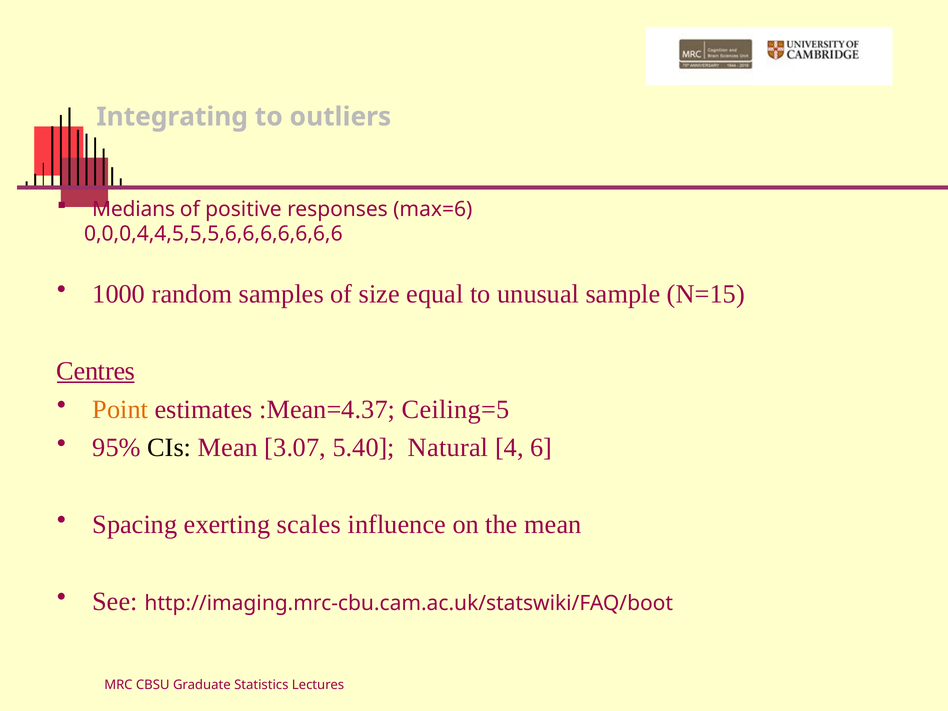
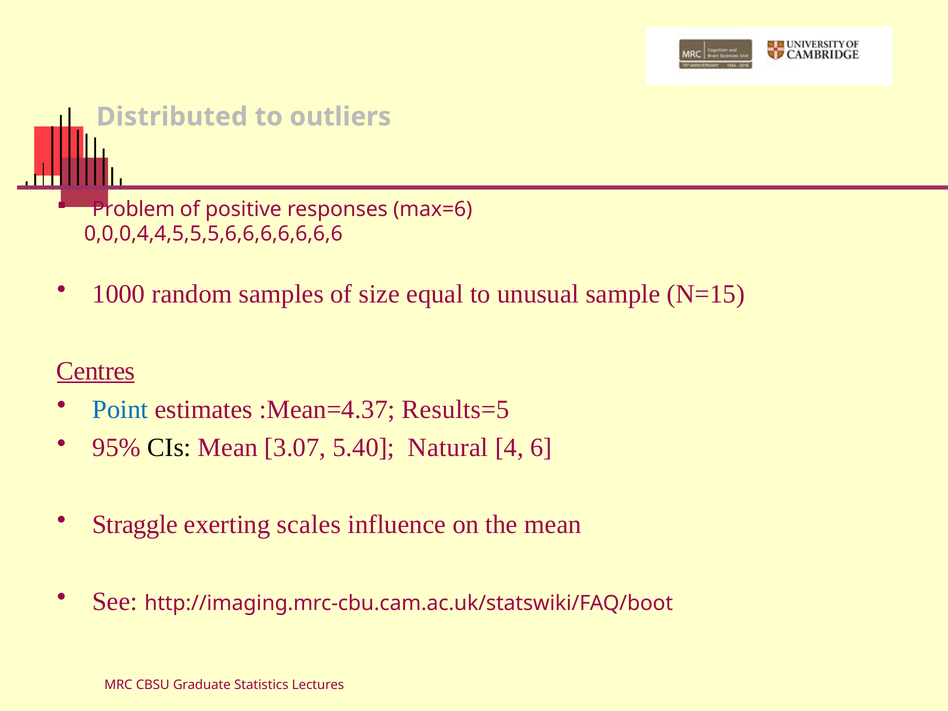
Integrating: Integrating -> Distributed (172, 117)
Medians: Medians -> Problem (134, 209)
Point colour: orange -> blue (120, 409)
Ceiling=5: Ceiling=5 -> Results=5 (456, 409)
Spacing: Spacing -> Straggle (135, 525)
